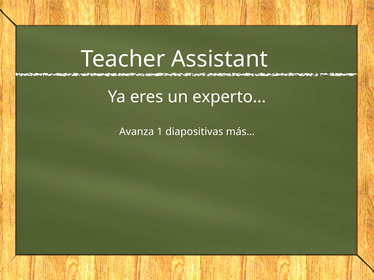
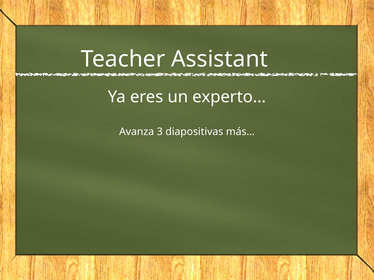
1: 1 -> 3 (160, 132)
